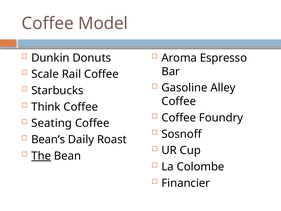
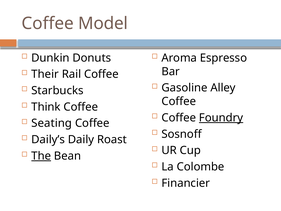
Scale: Scale -> Their (45, 74)
Foundry underline: none -> present (221, 118)
Bean’s: Bean’s -> Daily’s (48, 139)
